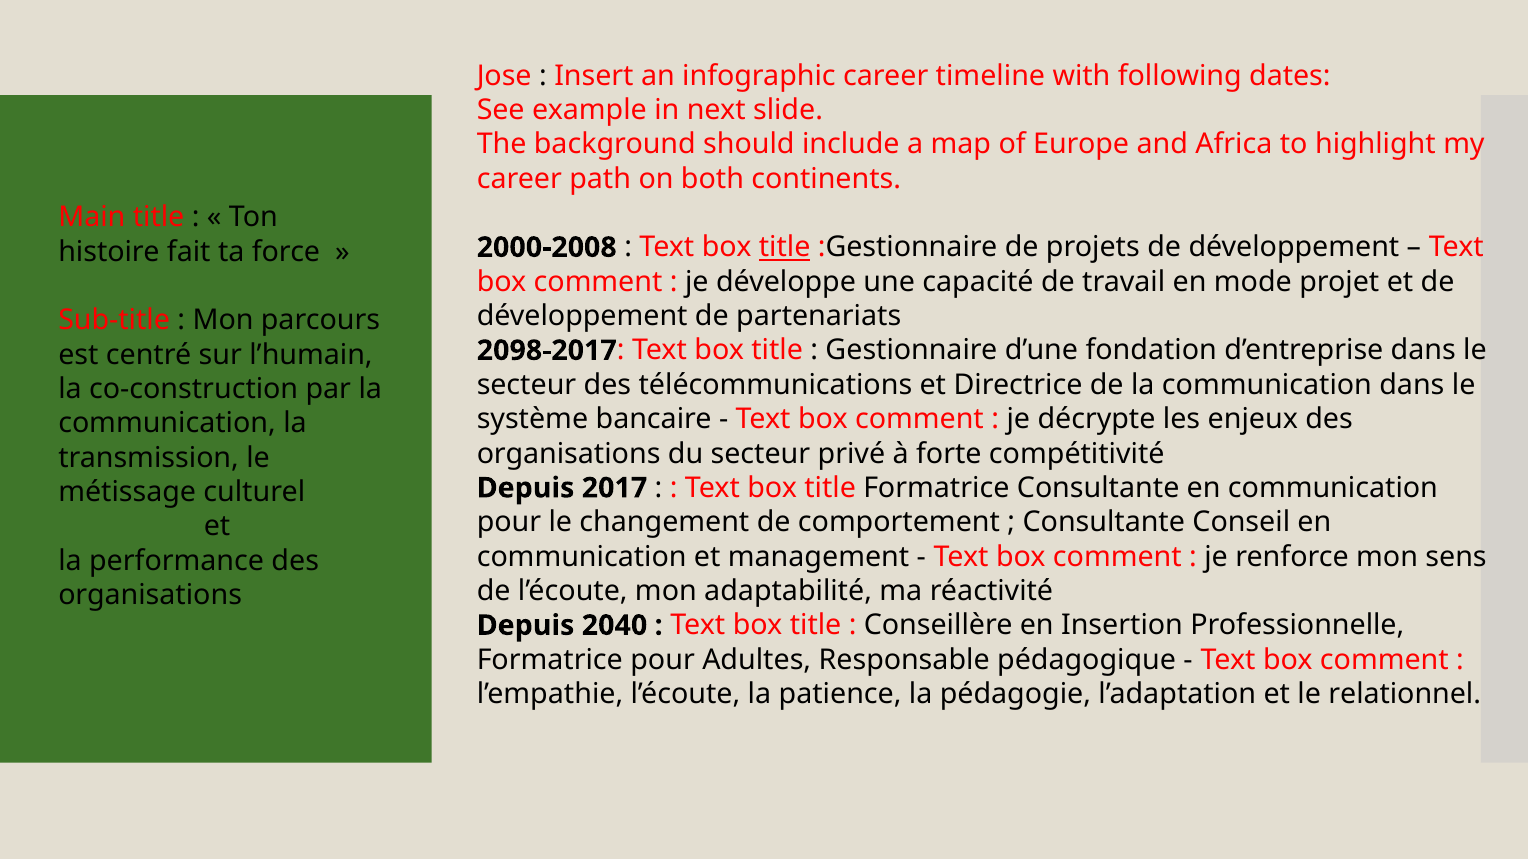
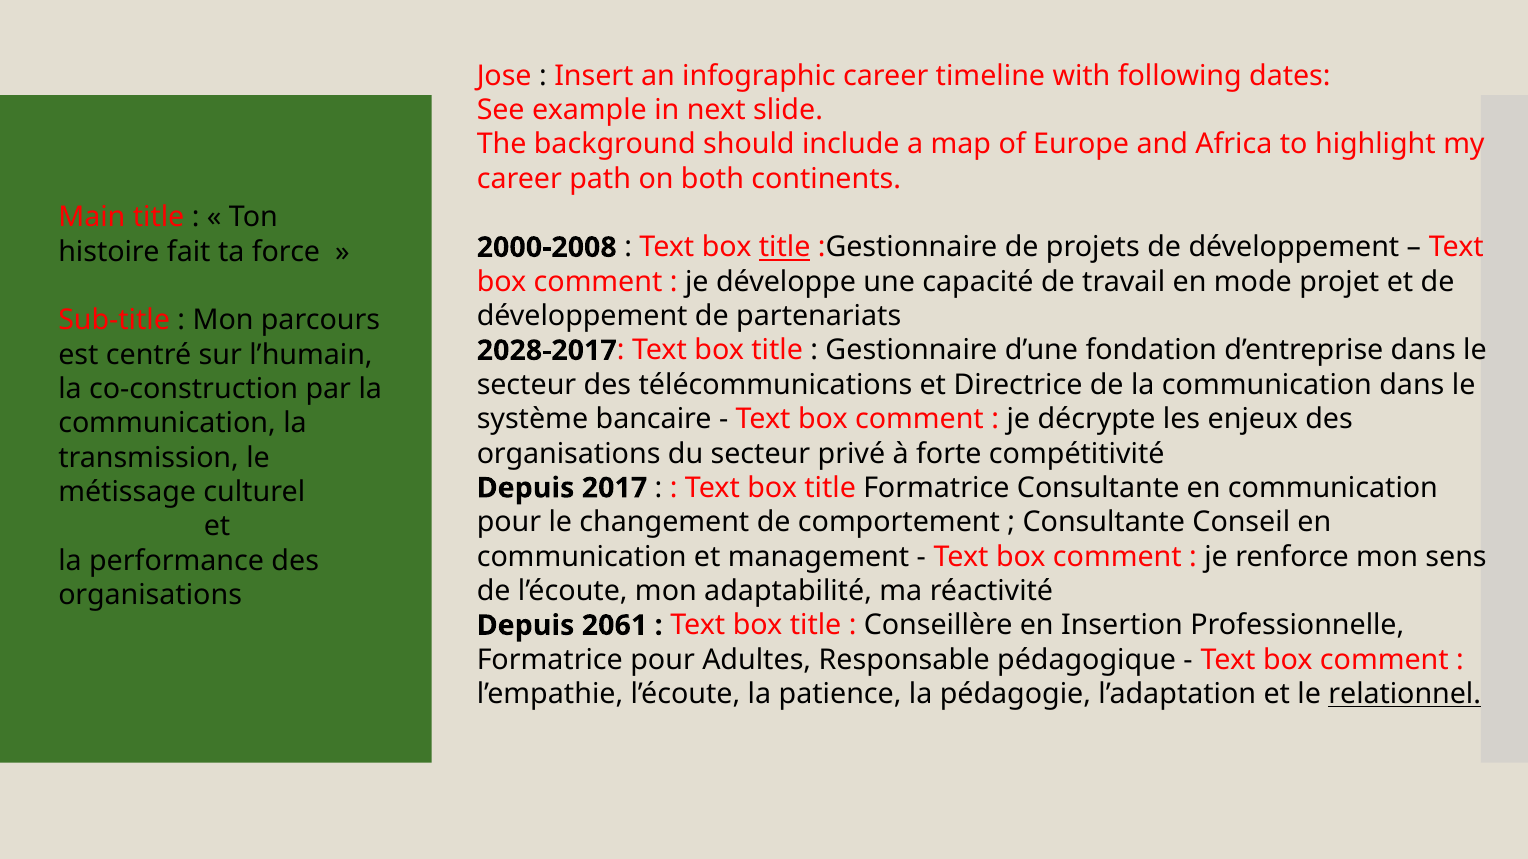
2098-2017: 2098-2017 -> 2028-2017 (547, 351)
2040: 2040 -> 2061 (615, 626)
relationnel underline: none -> present (1405, 695)
